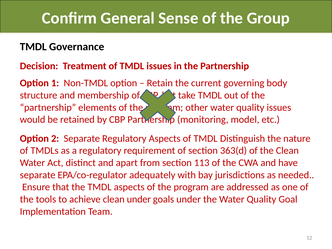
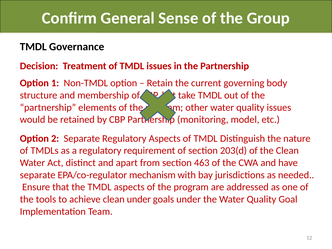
363(d: 363(d -> 203(d (233, 151)
113: 113 -> 463 (202, 163)
adequately: adequately -> mechanism (152, 175)
